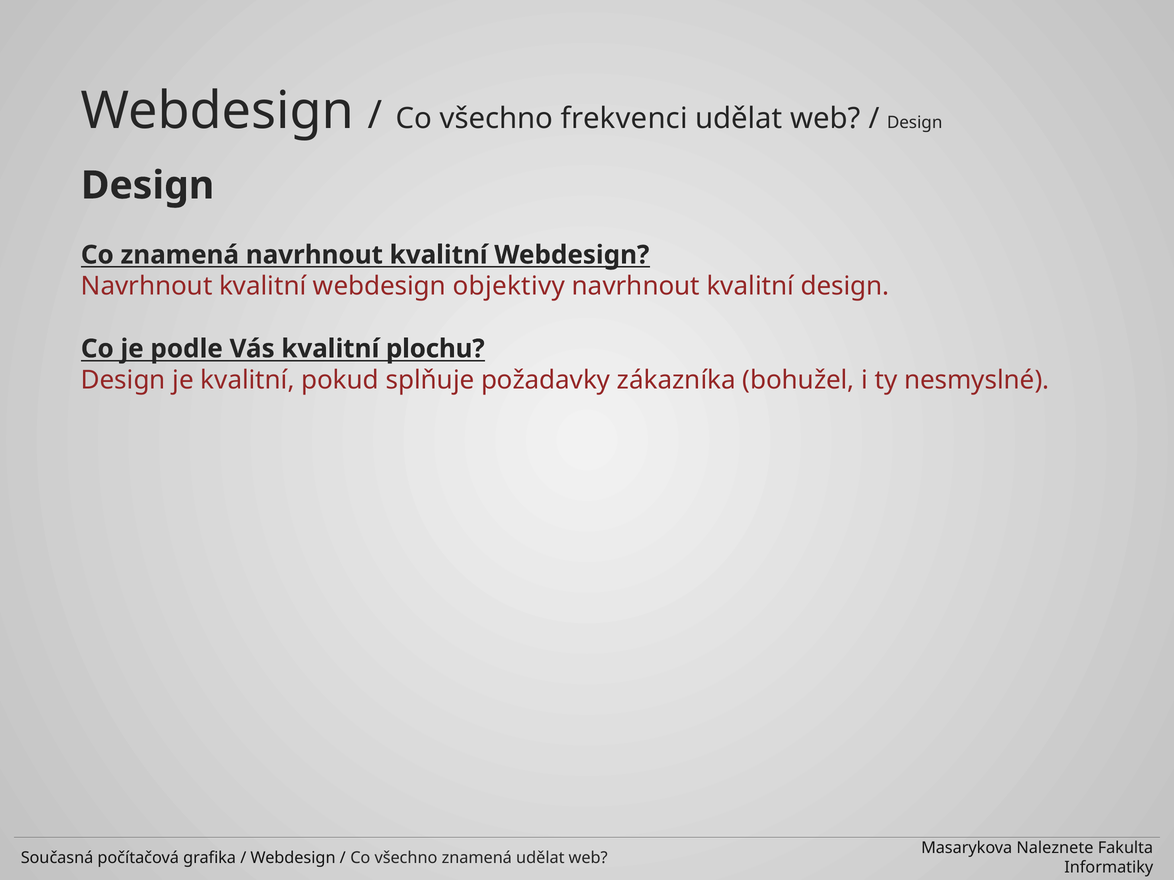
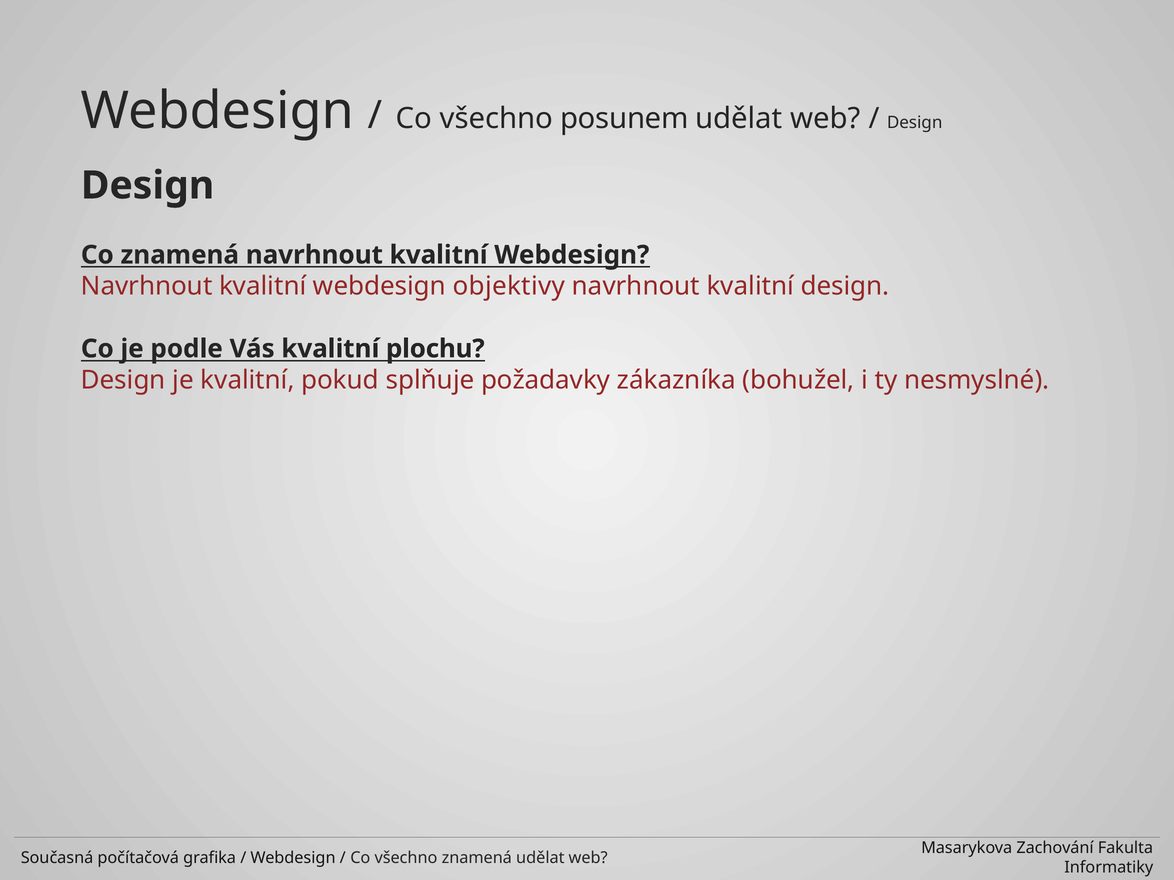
frekvenci: frekvenci -> posunem (624, 119)
Naleznete: Naleznete -> Zachování (1055, 848)
